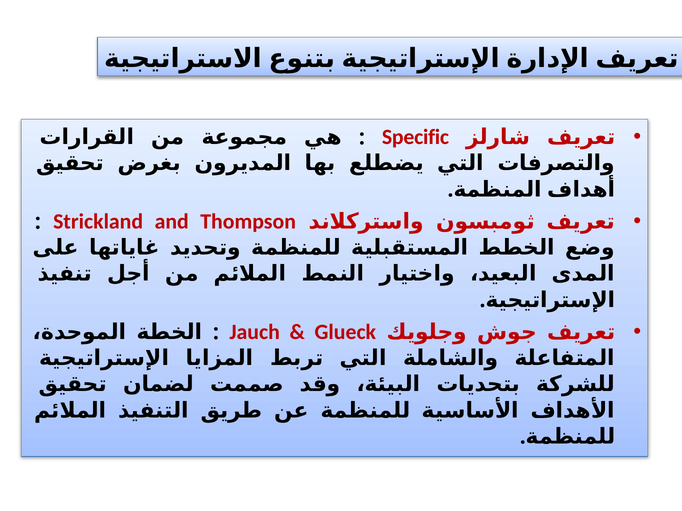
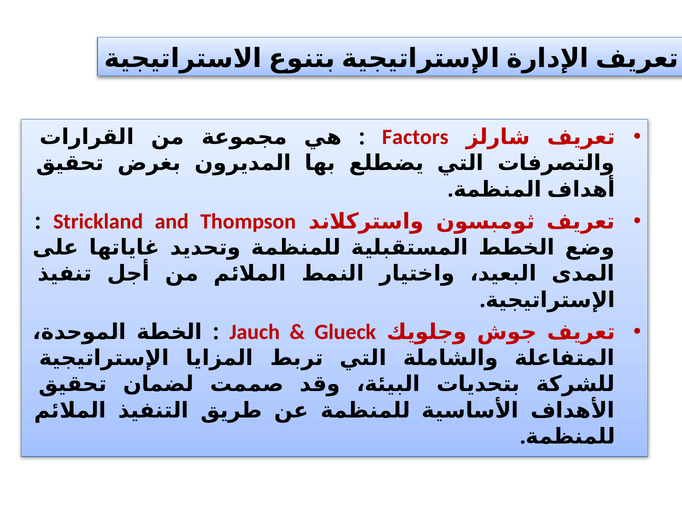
Specific: Specific -> Factors (415, 137)
